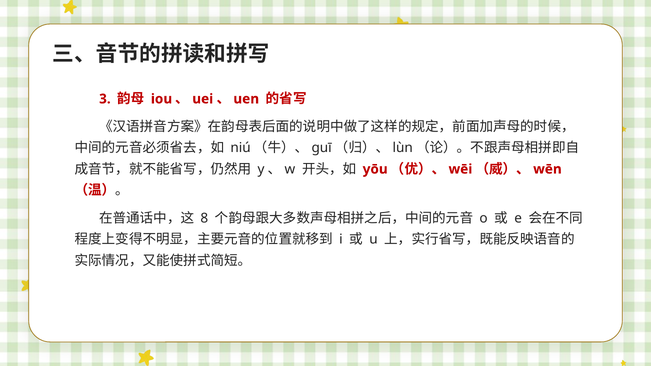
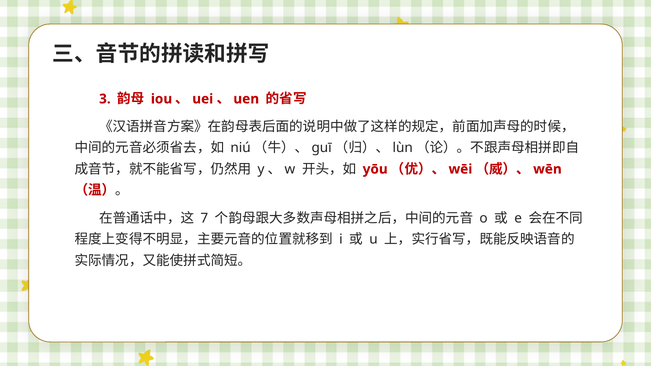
8: 8 -> 7 (204, 218)
